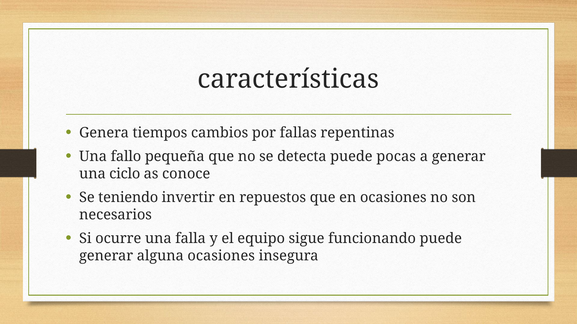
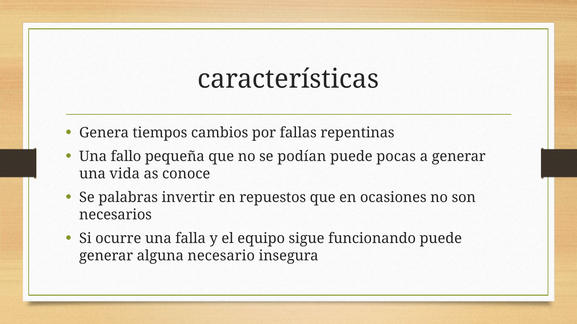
detecta: detecta -> podían (302, 157)
ciclo: ciclo -> vida (125, 174)
teniendo: teniendo -> palabras (128, 198)
alguna ocasiones: ocasiones -> necesario (221, 256)
